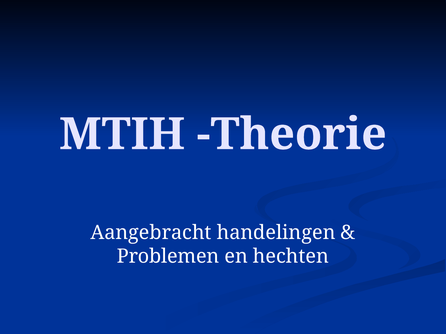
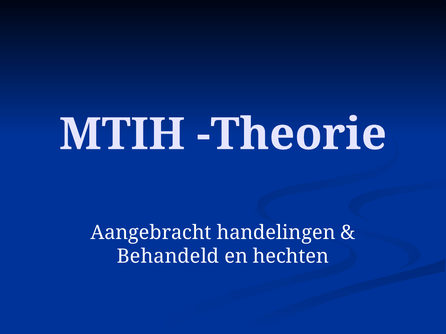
Problemen: Problemen -> Behandeld (168, 257)
